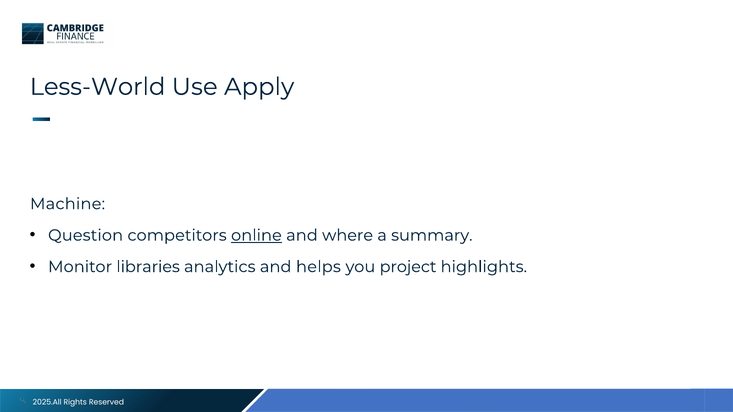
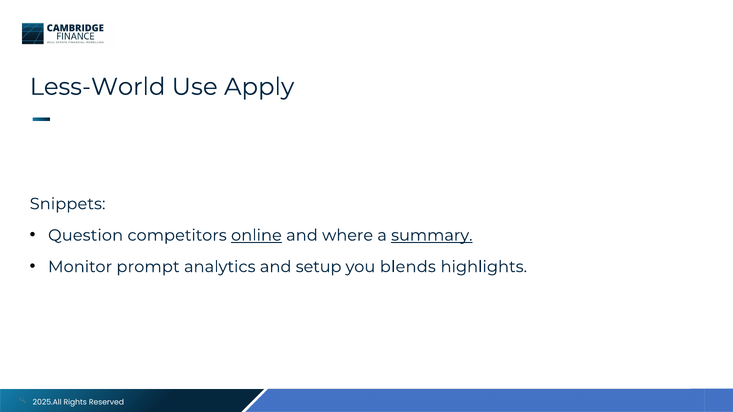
Machine: Machine -> Snippets (68, 204)
summary underline: none -> present (432, 235)
libraries: libraries -> prompt (148, 267)
helps: helps -> setup (319, 267)
project: project -> blends (408, 267)
